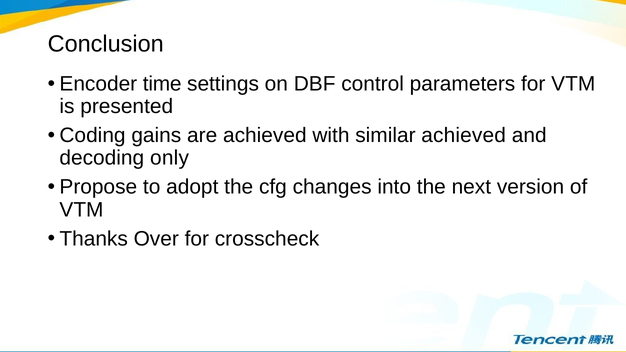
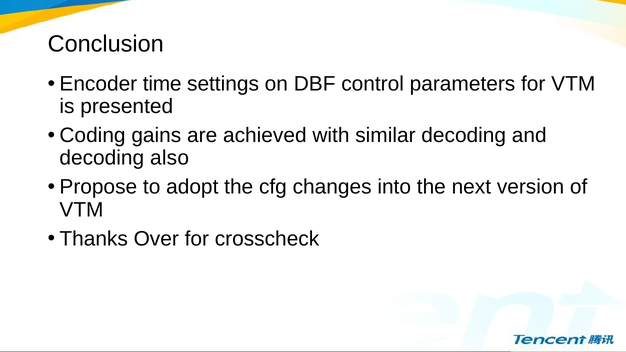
similar achieved: achieved -> decoding (464, 136)
only: only -> also (170, 158)
